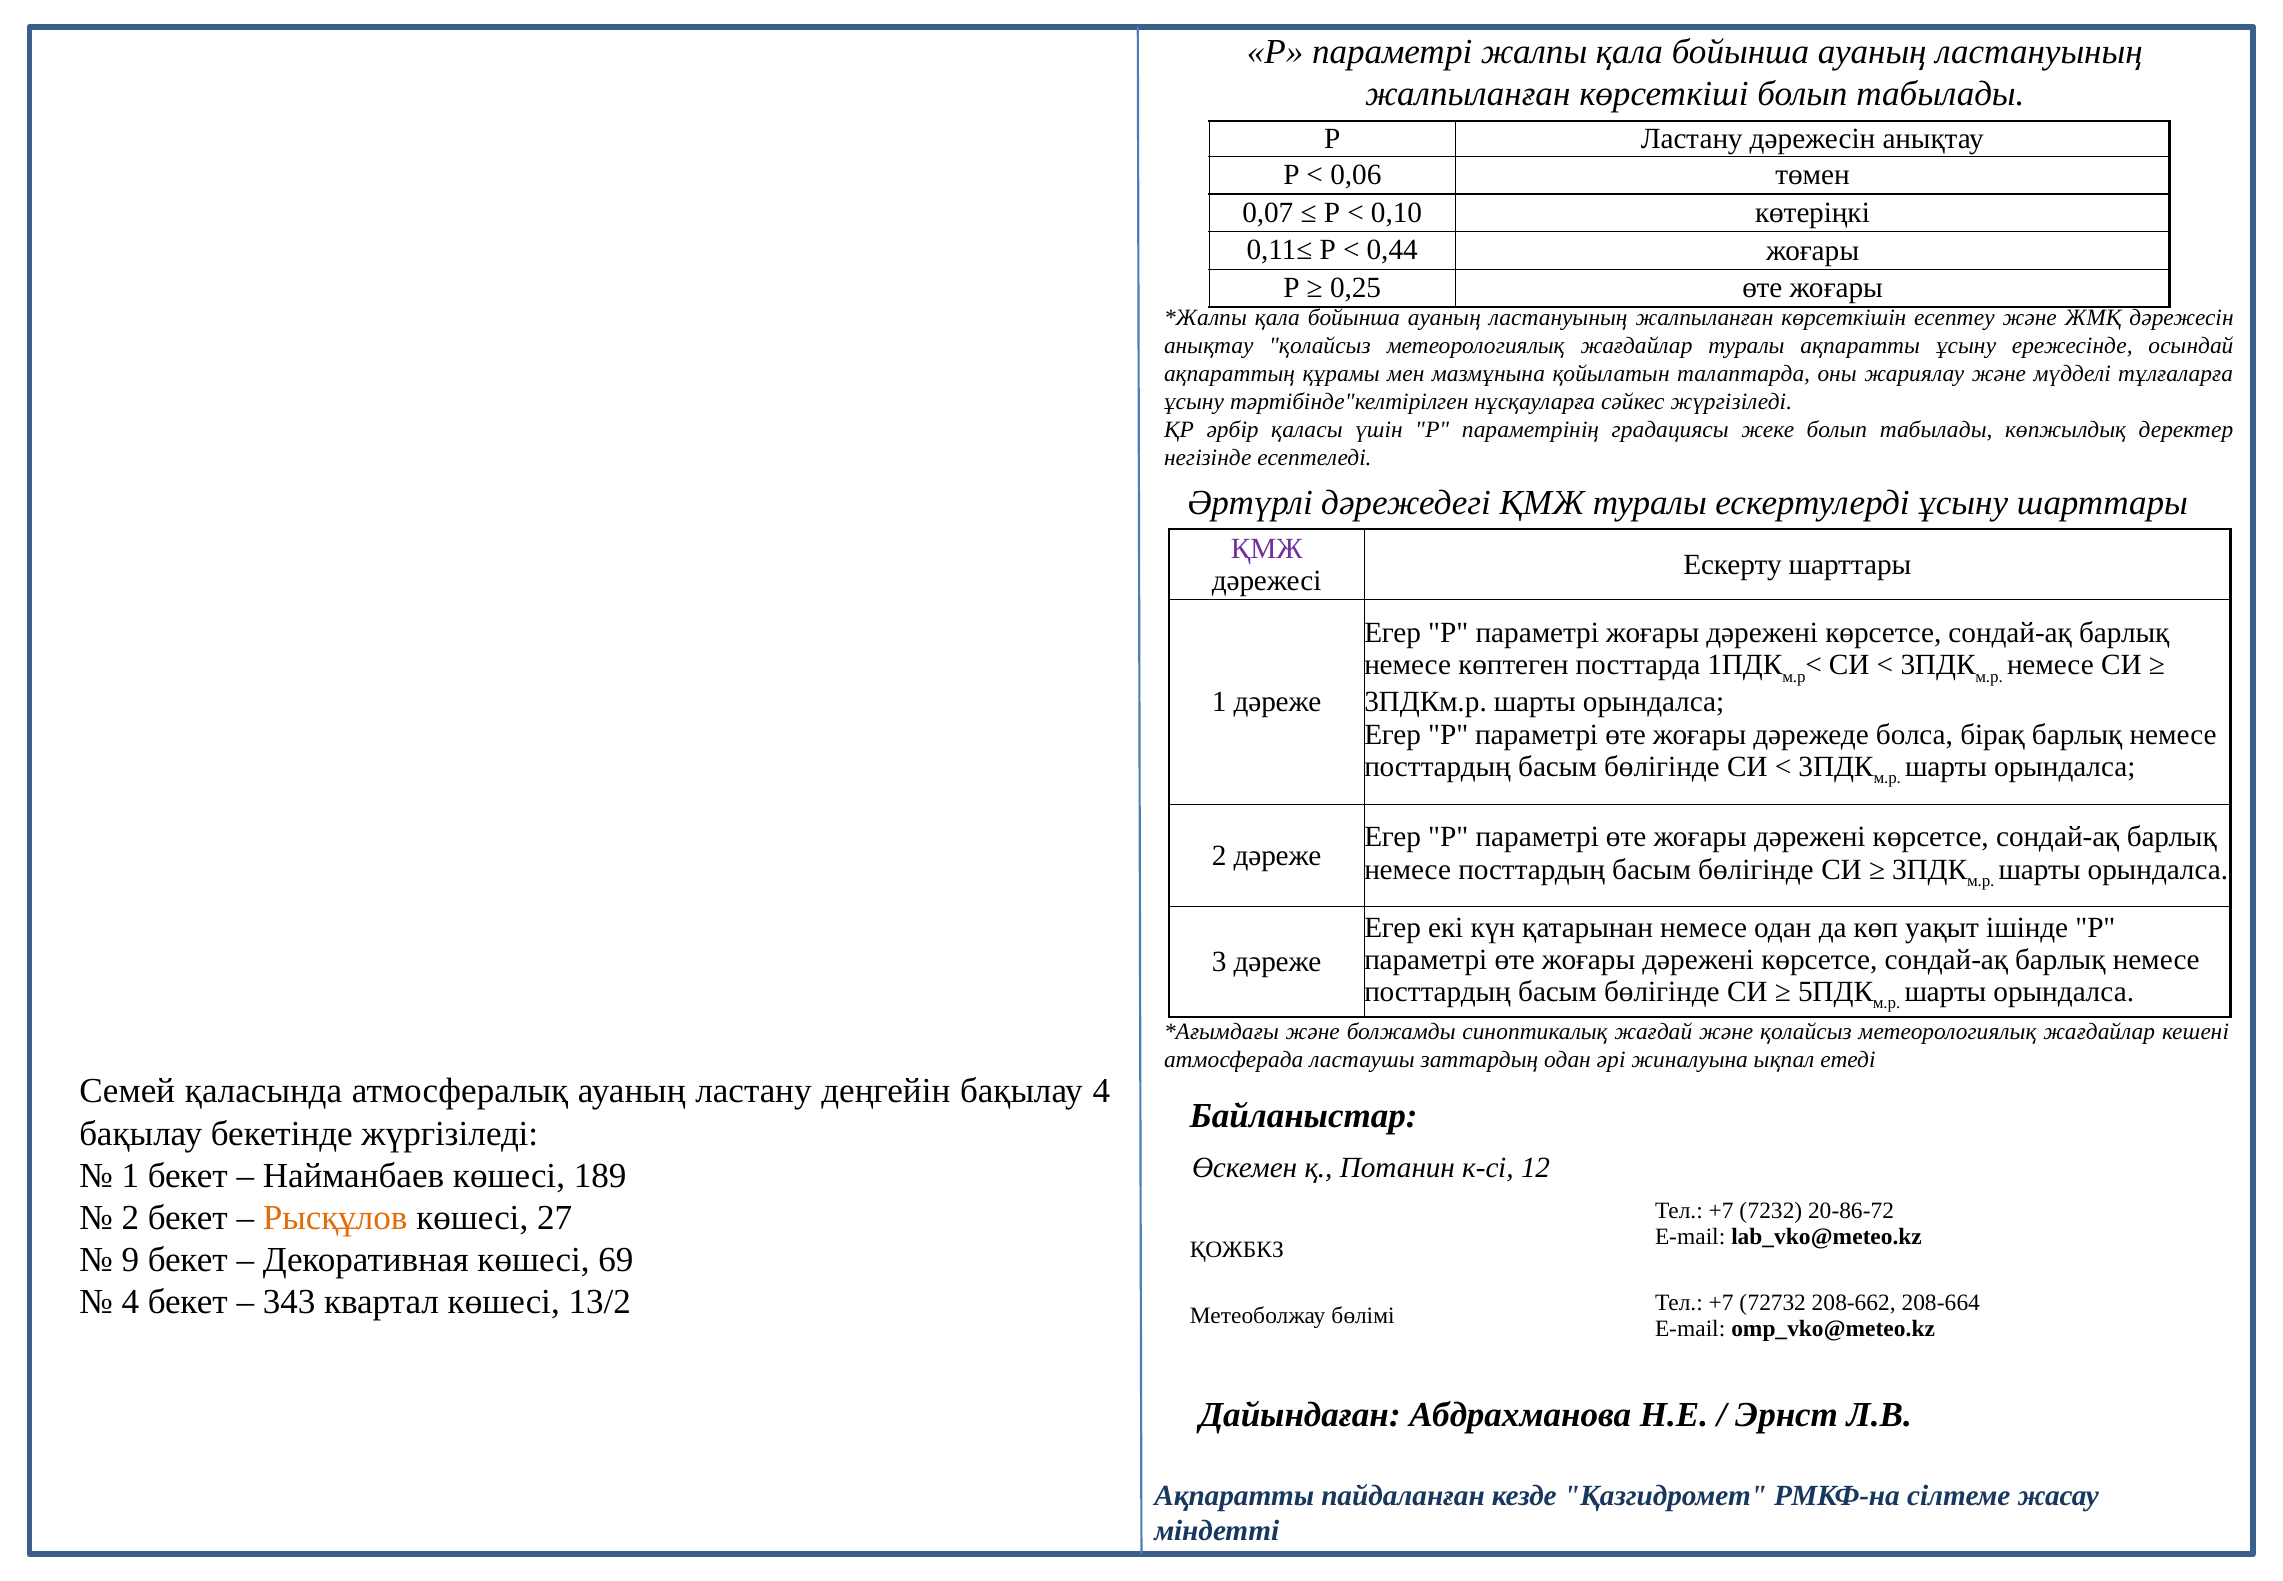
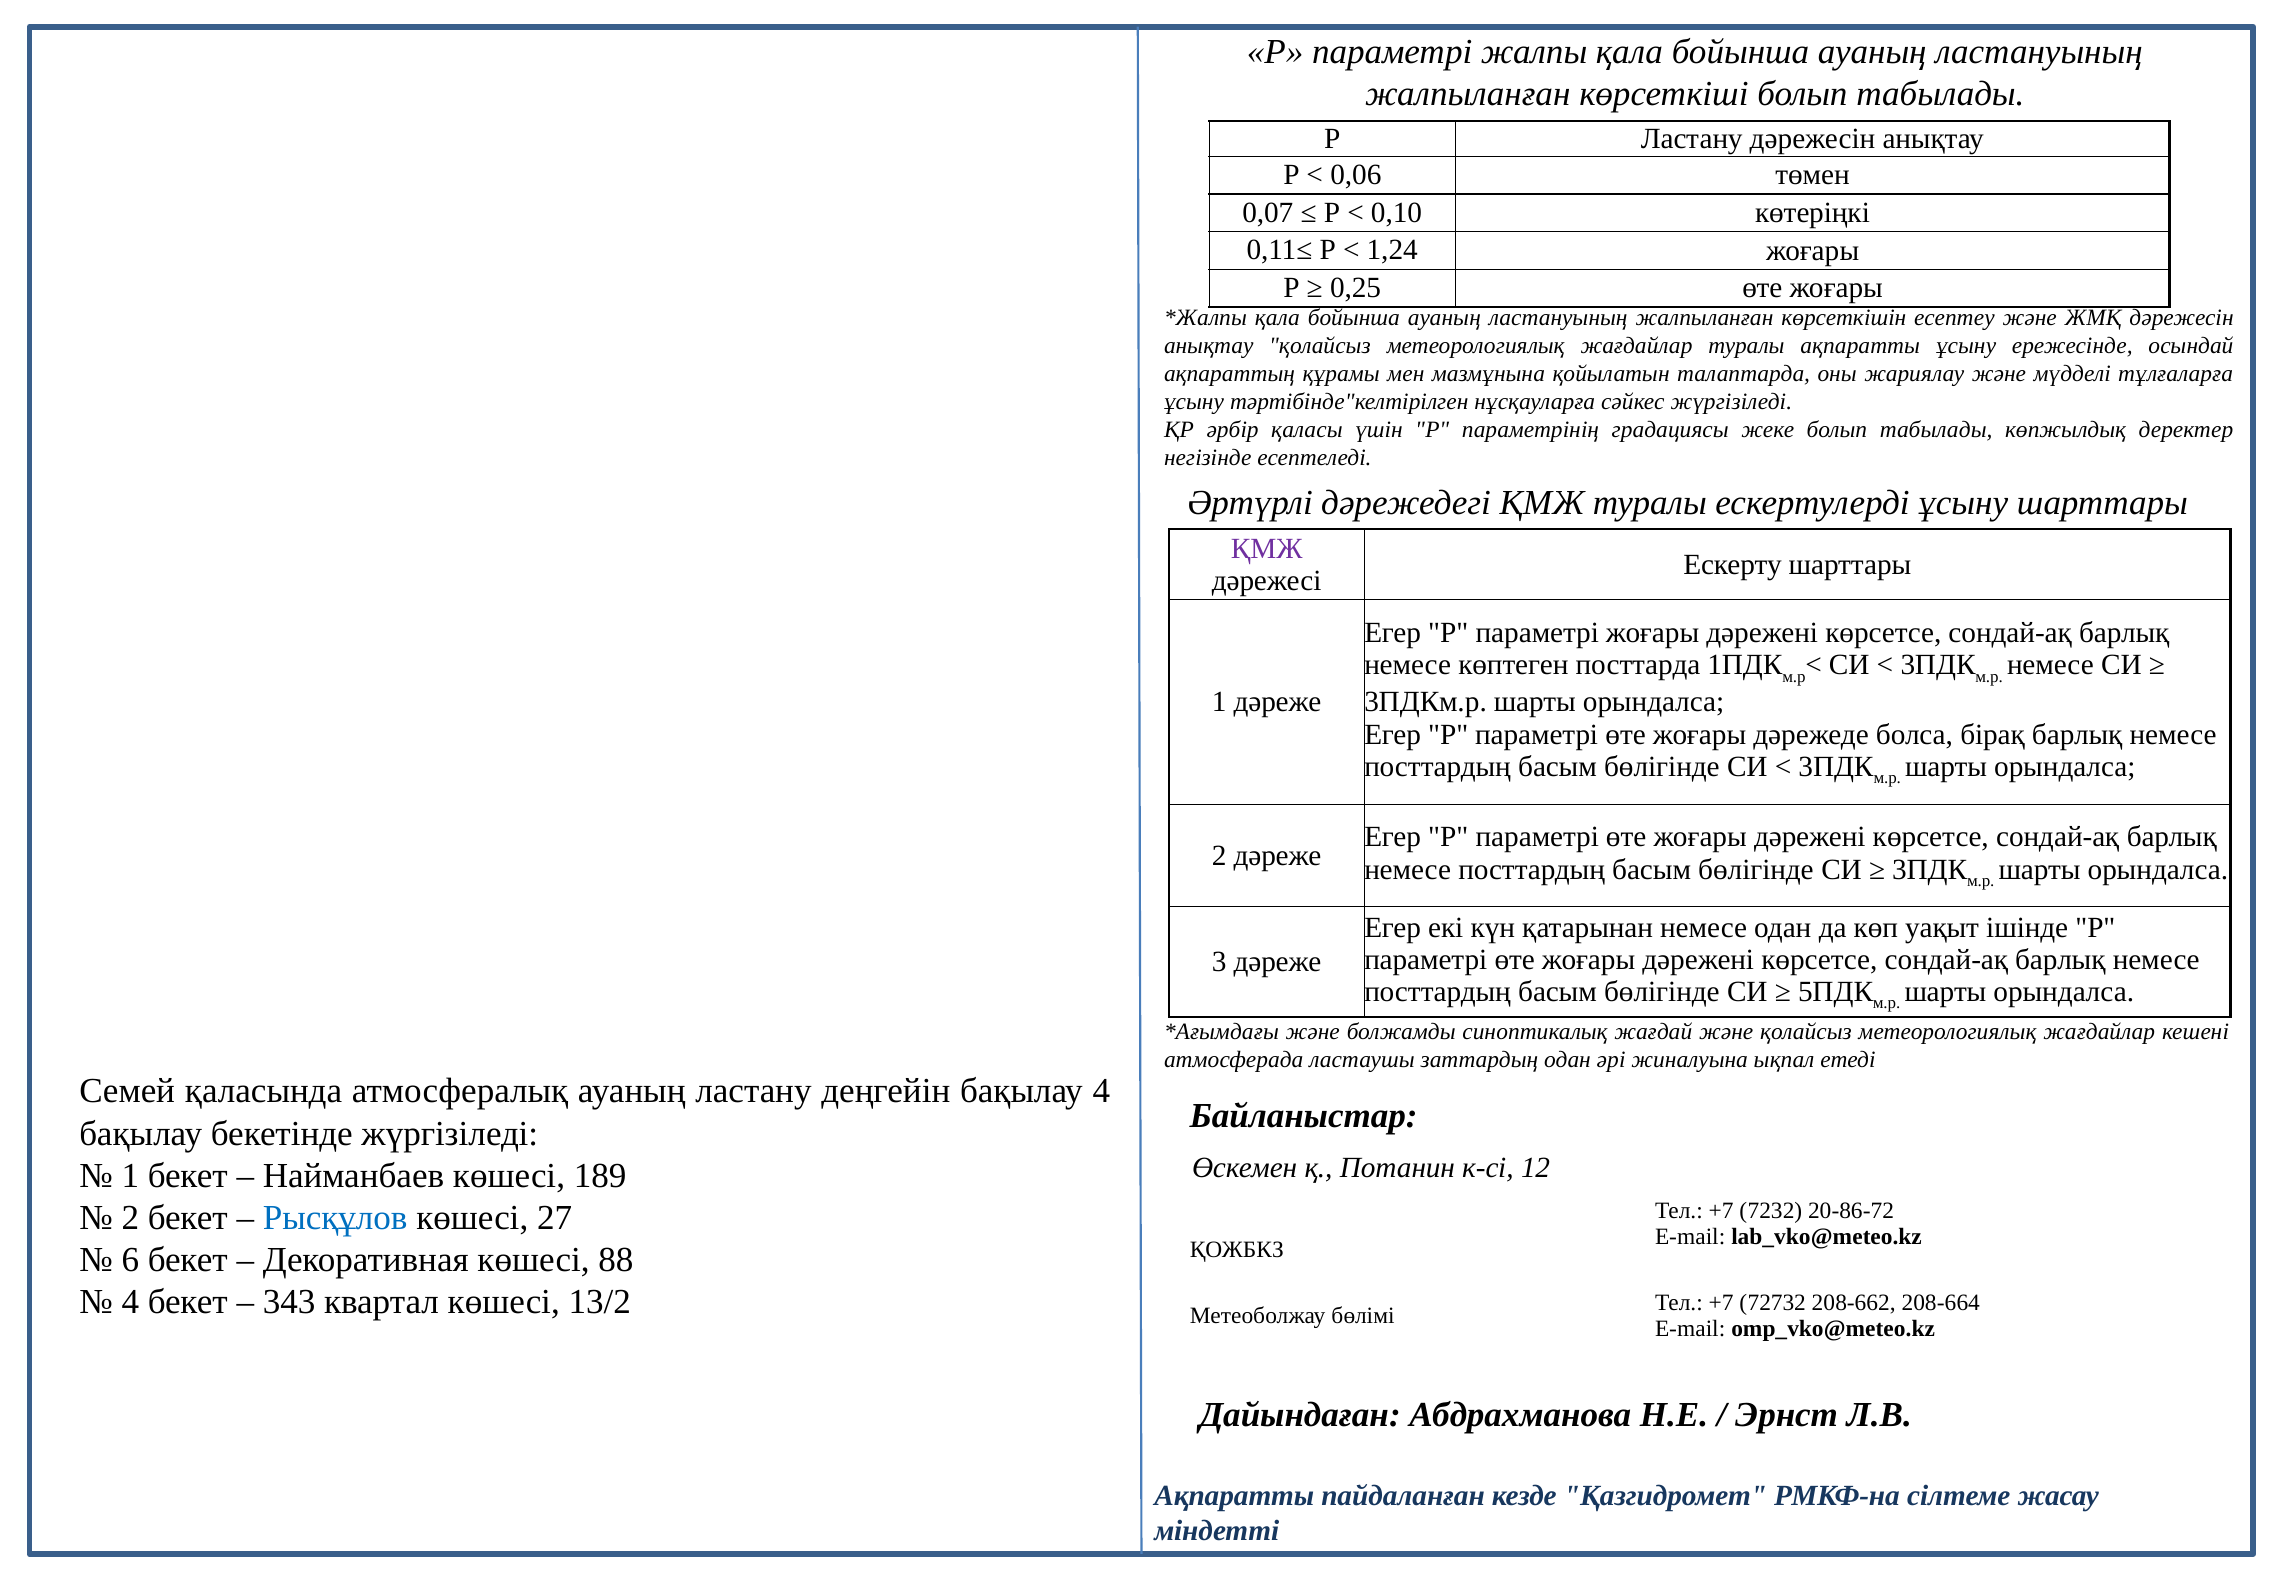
0,44: 0,44 -> 1,24 (1392, 250)
Рысқұлов colour: orange -> blue (335, 1217)
9: 9 -> 6 (130, 1260)
69: 69 -> 88 (616, 1260)
